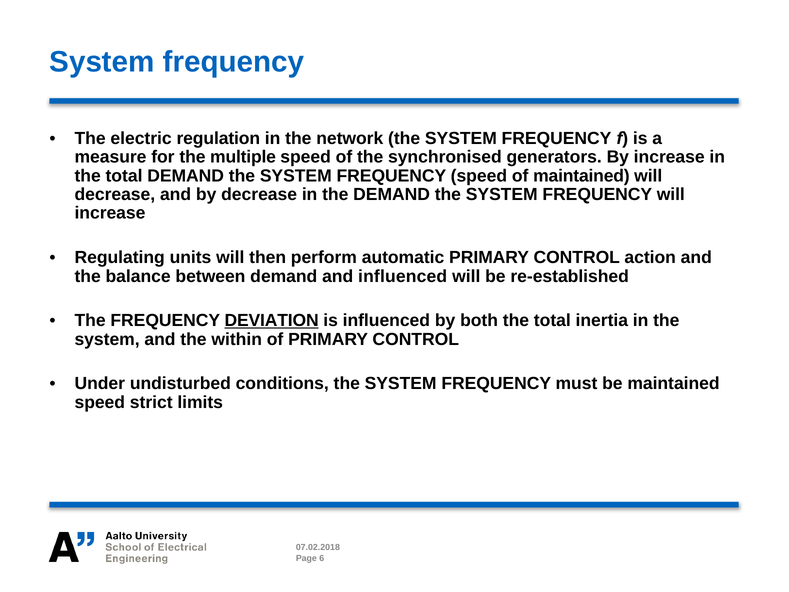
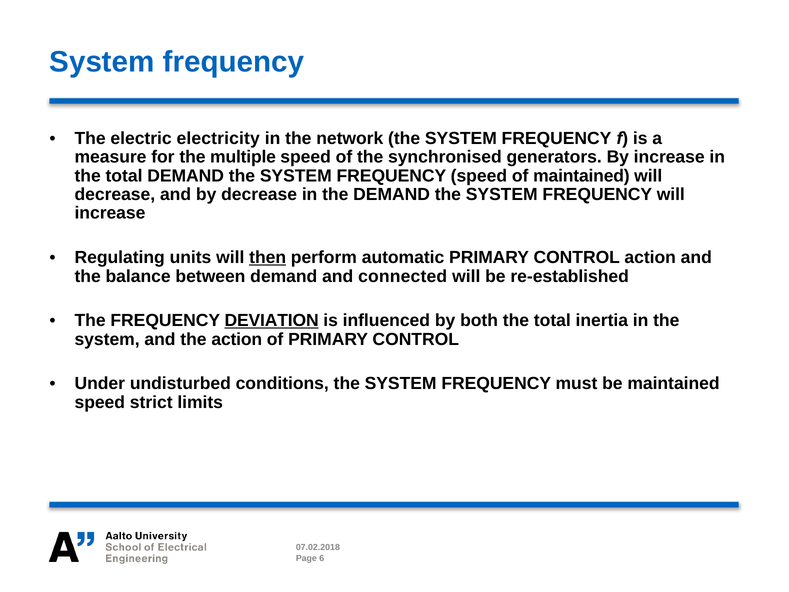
regulation: regulation -> electricity (218, 138)
then underline: none -> present (268, 257)
and influenced: influenced -> connected (403, 276)
the within: within -> action (237, 339)
